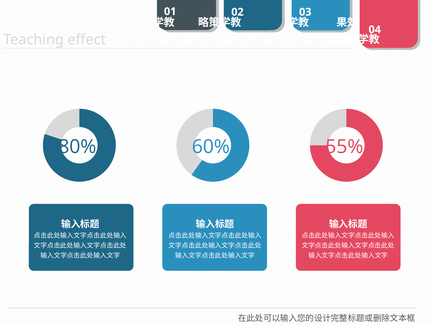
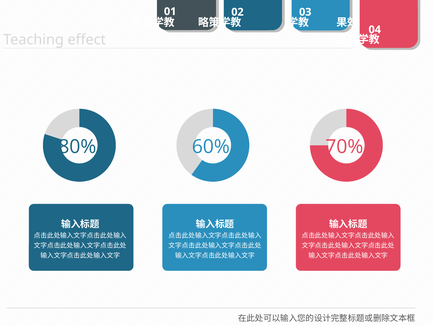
55%: 55% -> 70% (344, 147)
